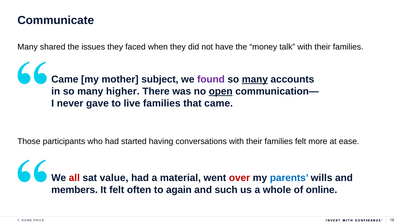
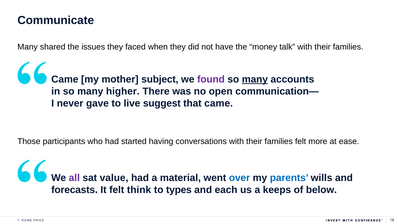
open underline: present -> none (221, 91)
live families: families -> suggest (162, 103)
all colour: red -> purple (74, 178)
over colour: red -> blue (239, 178)
members: members -> forecasts (75, 190)
often: often -> think (139, 190)
again: again -> types (179, 190)
such: such -> each (226, 190)
whole: whole -> keeps (277, 190)
online: online -> below (321, 190)
